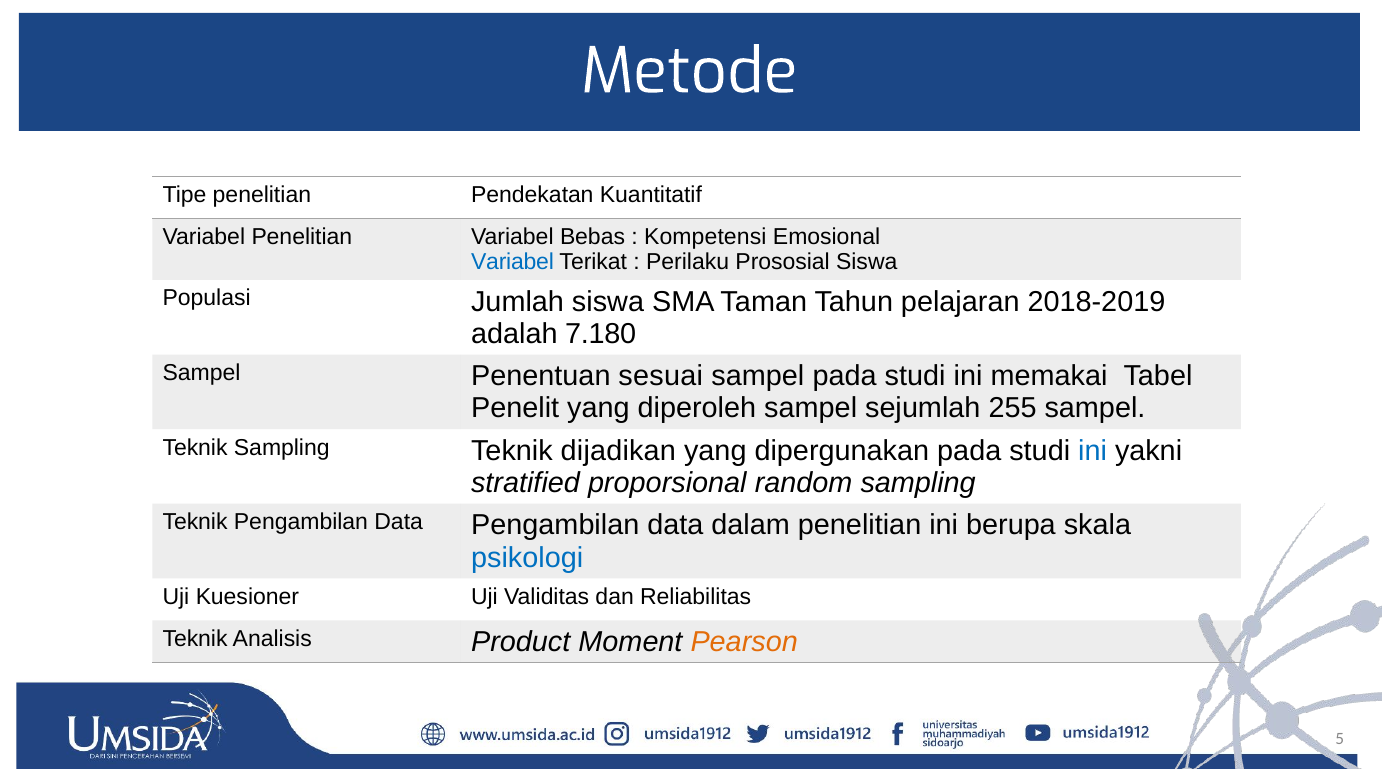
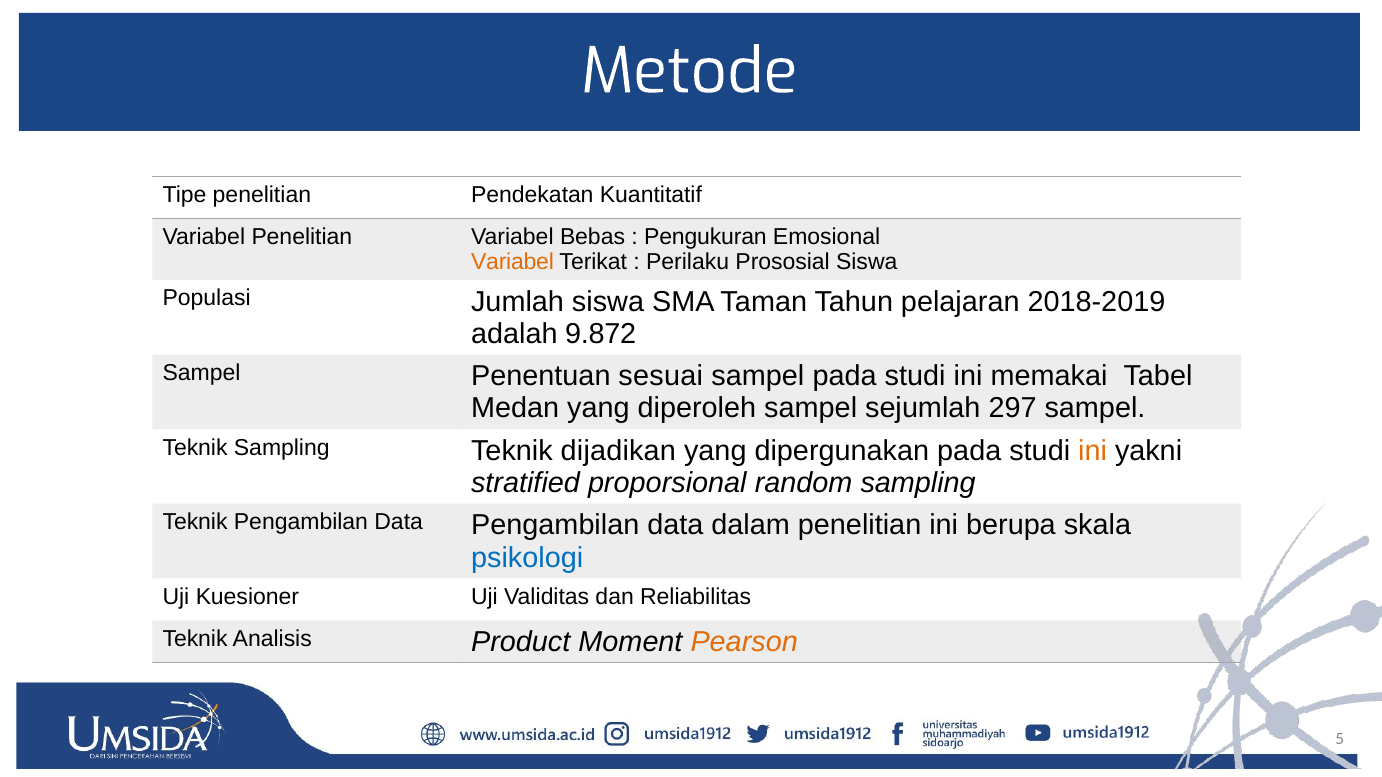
Kompetensi: Kompetensi -> Pengukuran (705, 237)
Variabel colour: blue -> orange (512, 262)
7.180: 7.180 -> 9.872 (601, 334)
Penelit: Penelit -> Medan (515, 409)
255: 255 -> 297 (1013, 409)
ini colour: blue -> orange (1093, 451)
